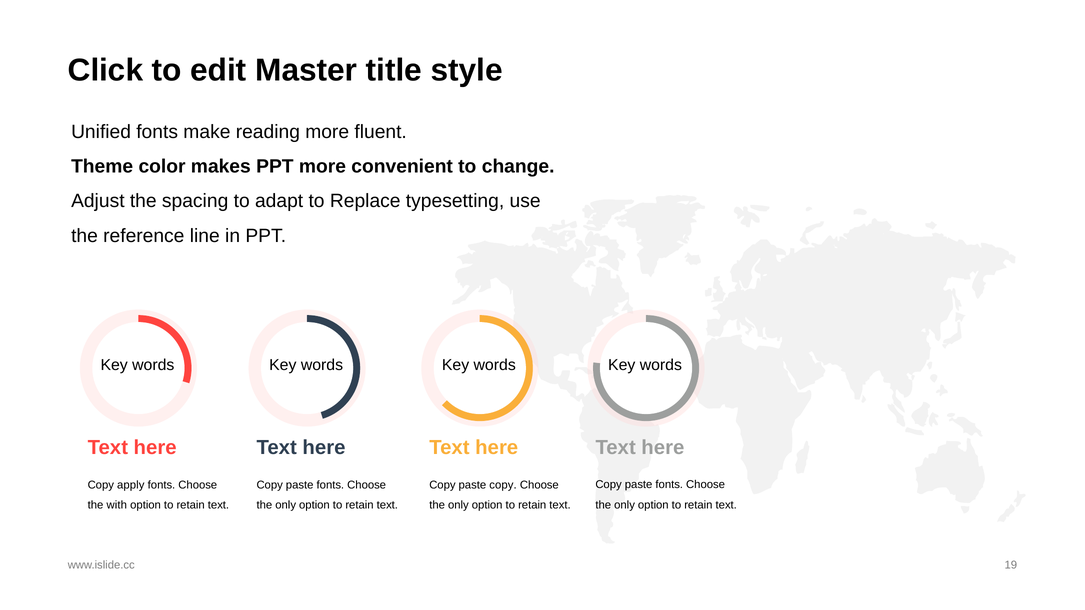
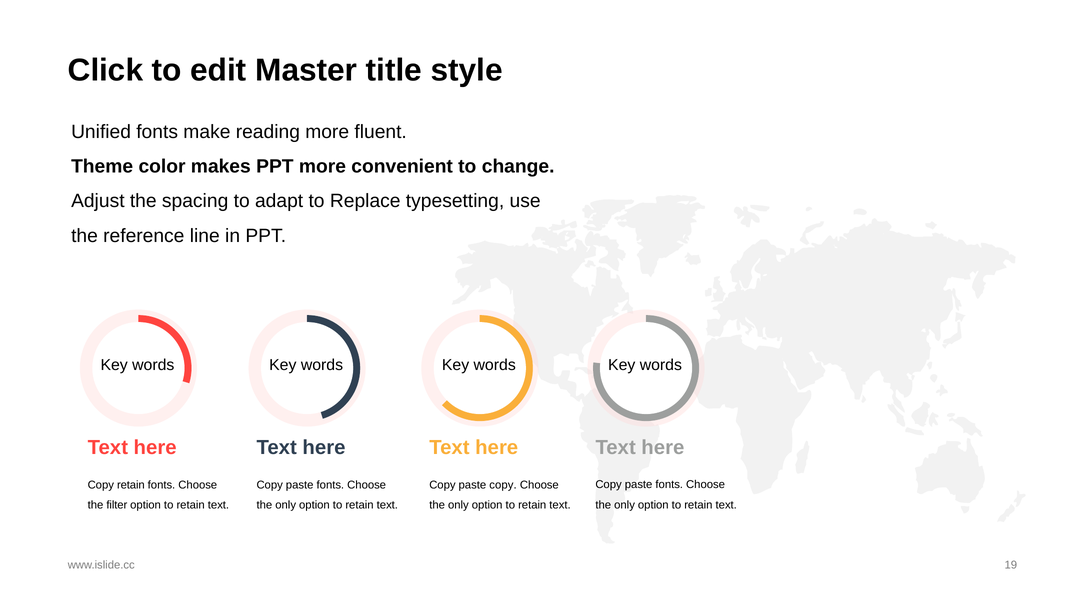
Copy apply: apply -> retain (131, 485)
with: with -> filter (117, 505)
